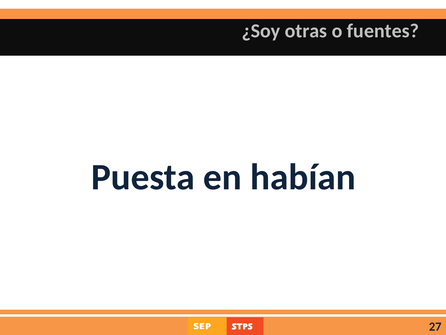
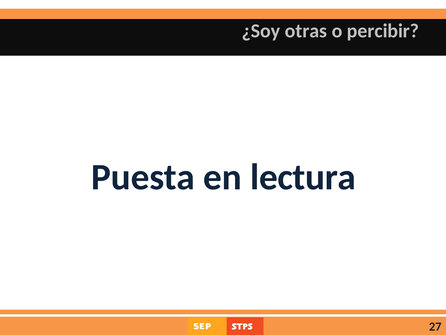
fuentes: fuentes -> percibir (383, 31)
habían: habían -> lectura (303, 177)
